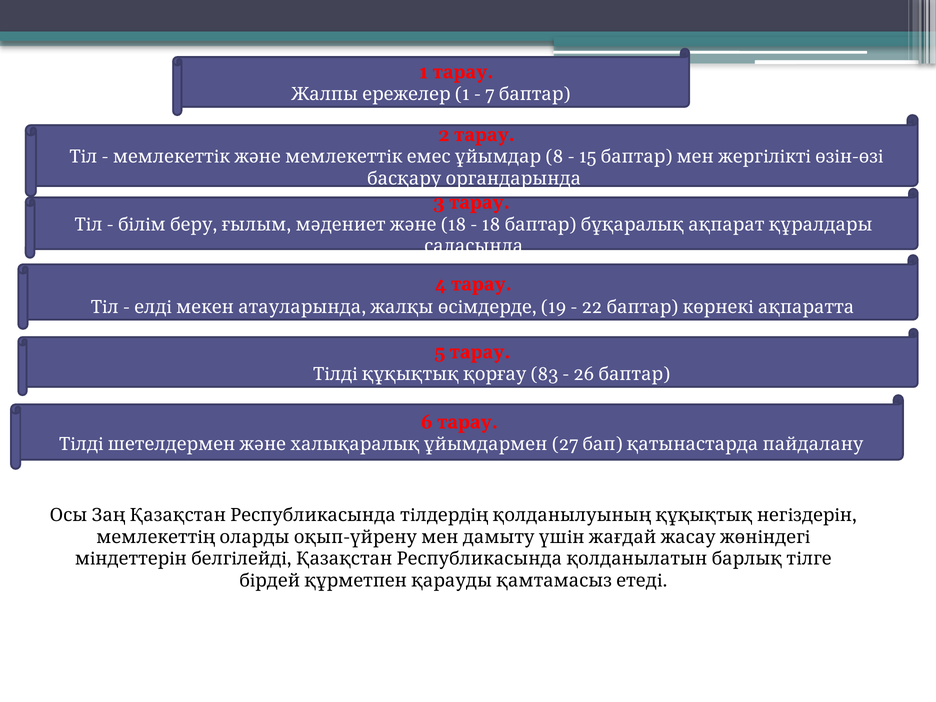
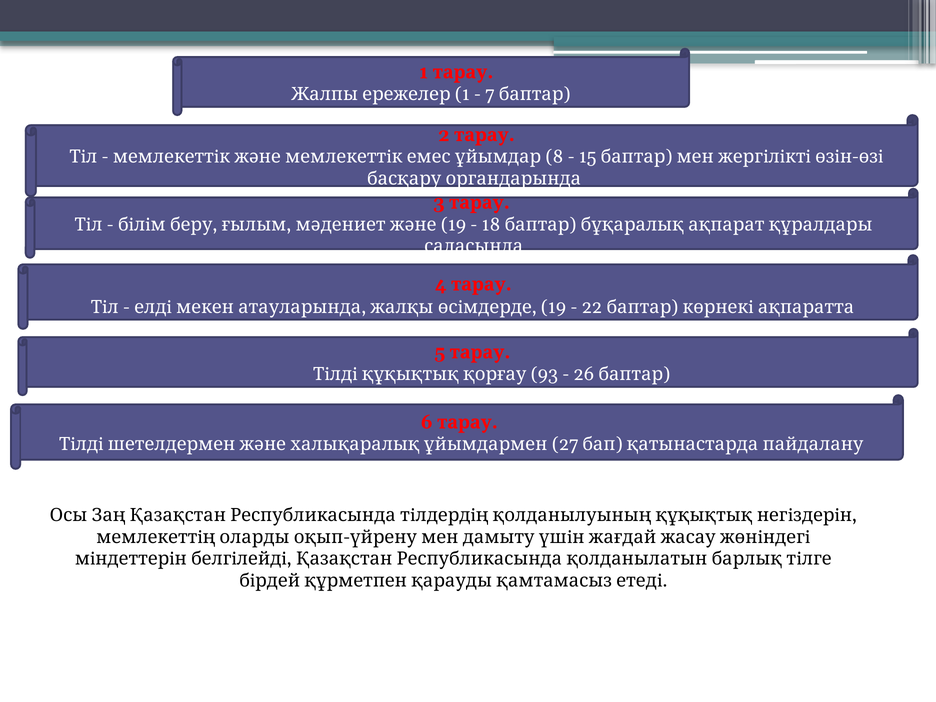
18: 18 -> 19 (454, 225)
83: 83 -> 93 (544, 374)
